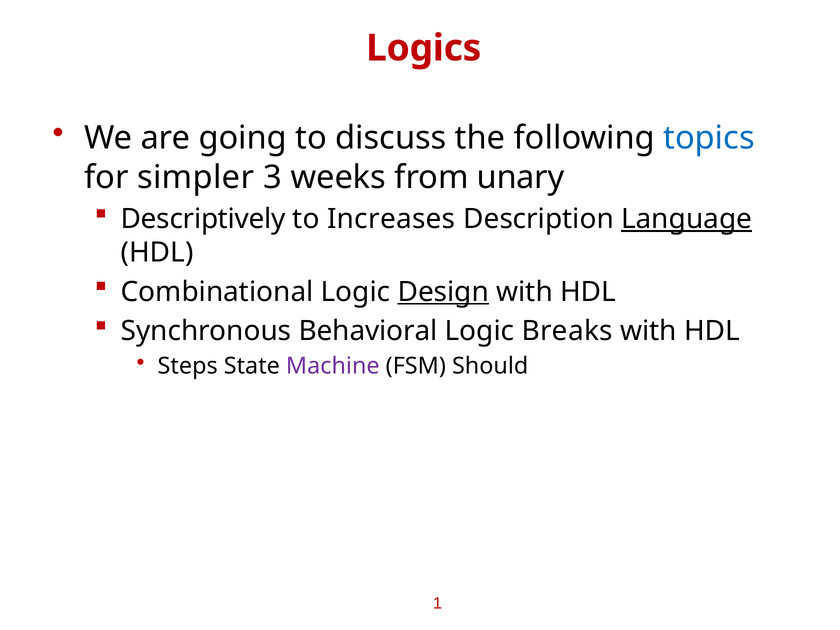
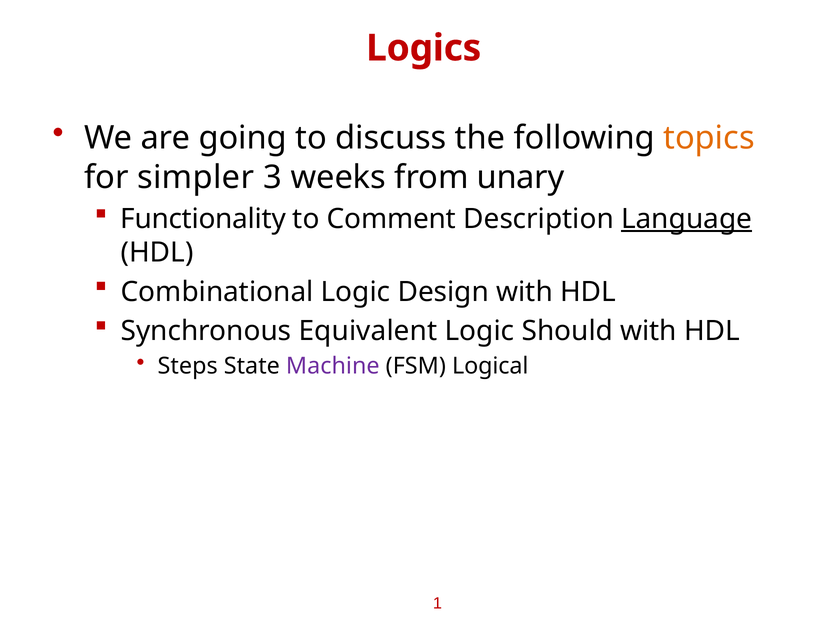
topics colour: blue -> orange (709, 138)
Descriptively: Descriptively -> Functionality (203, 219)
Increases: Increases -> Comment (391, 219)
Design underline: present -> none (443, 292)
Behavioral: Behavioral -> Equivalent (368, 331)
Breaks: Breaks -> Should (567, 331)
Should: Should -> Logical (490, 366)
